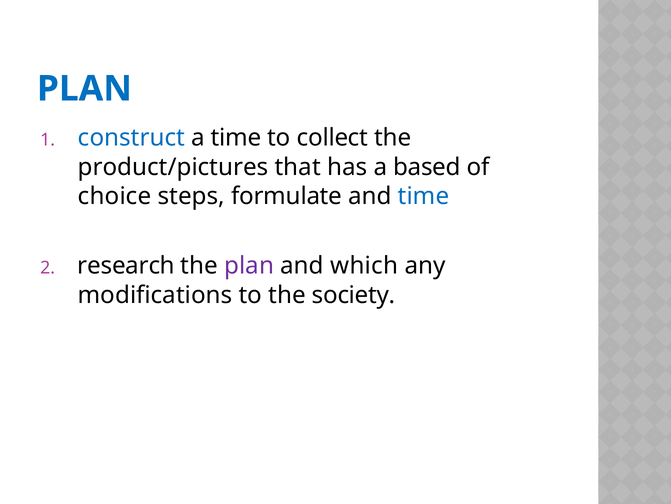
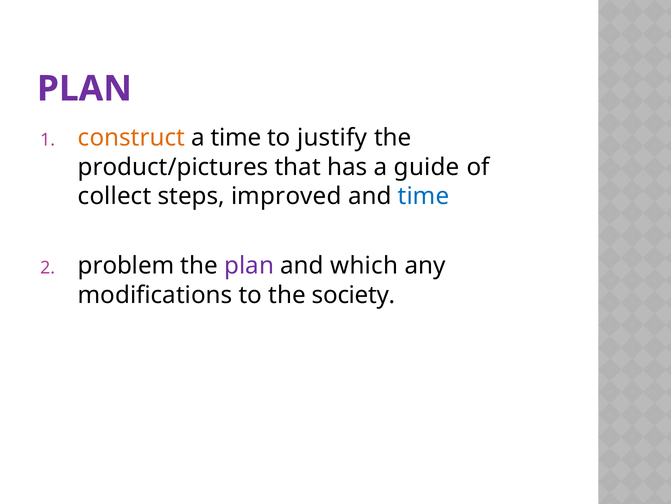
PLAN colour: blue -> purple (84, 89)
construct colour: blue -> orange (131, 138)
collect: collect -> justify (332, 138)
based: based -> guide (427, 167)
choice: choice -> collect (115, 196)
formulate: formulate -> improved (286, 196)
research: research -> problem (126, 265)
